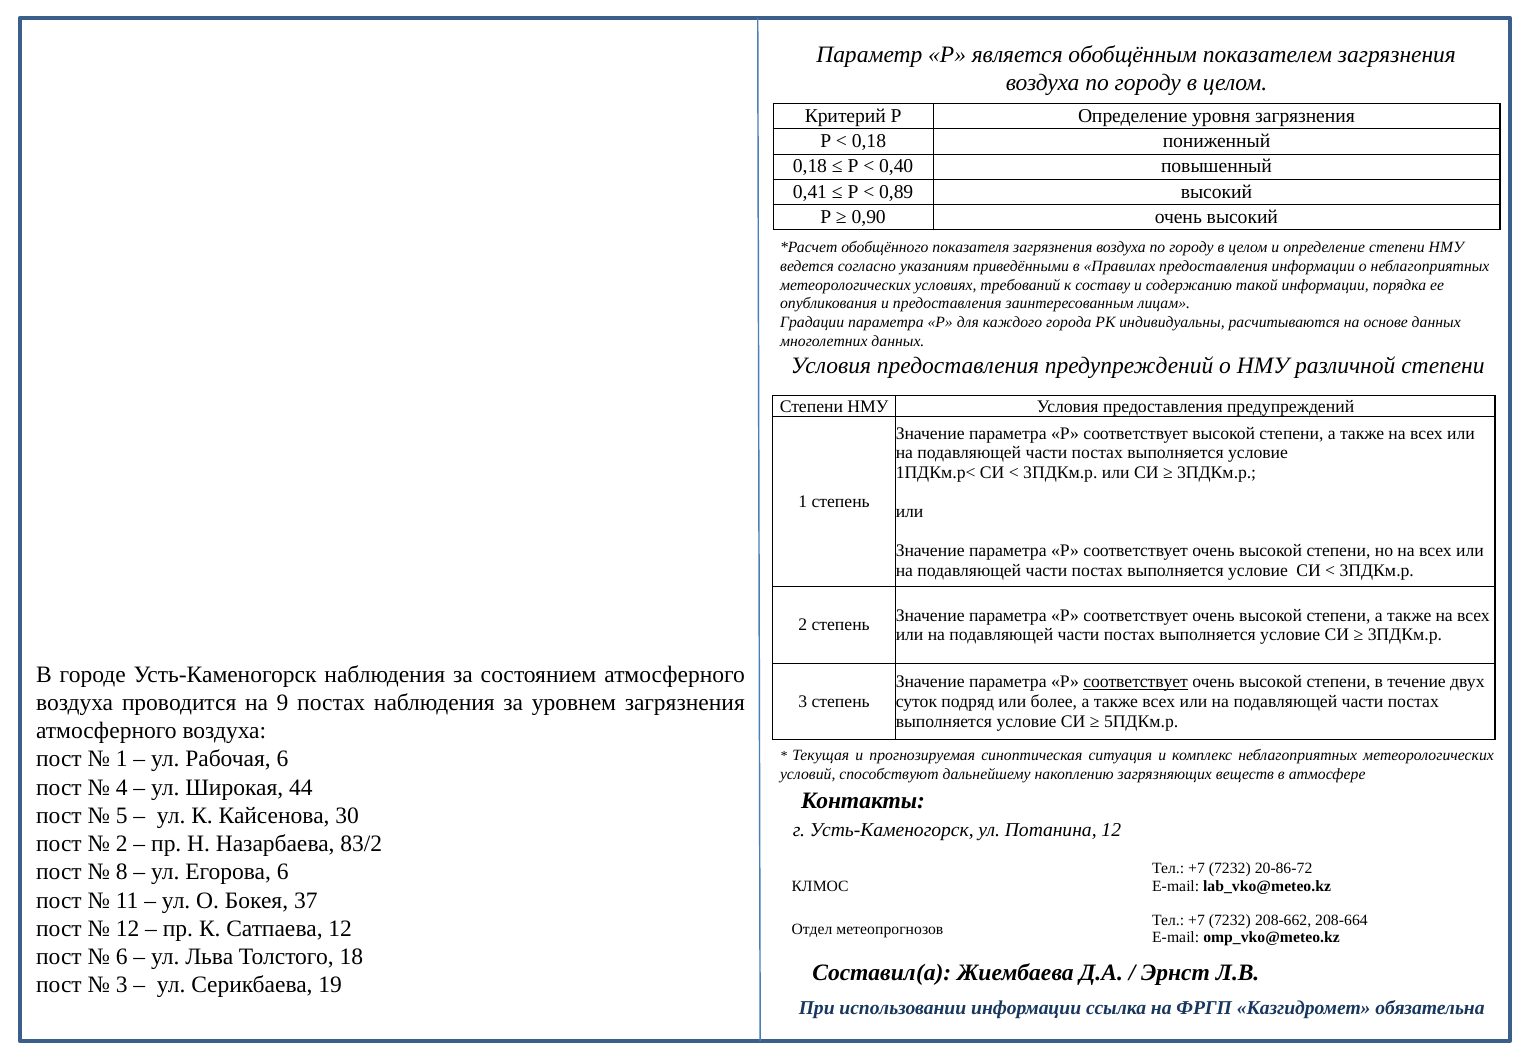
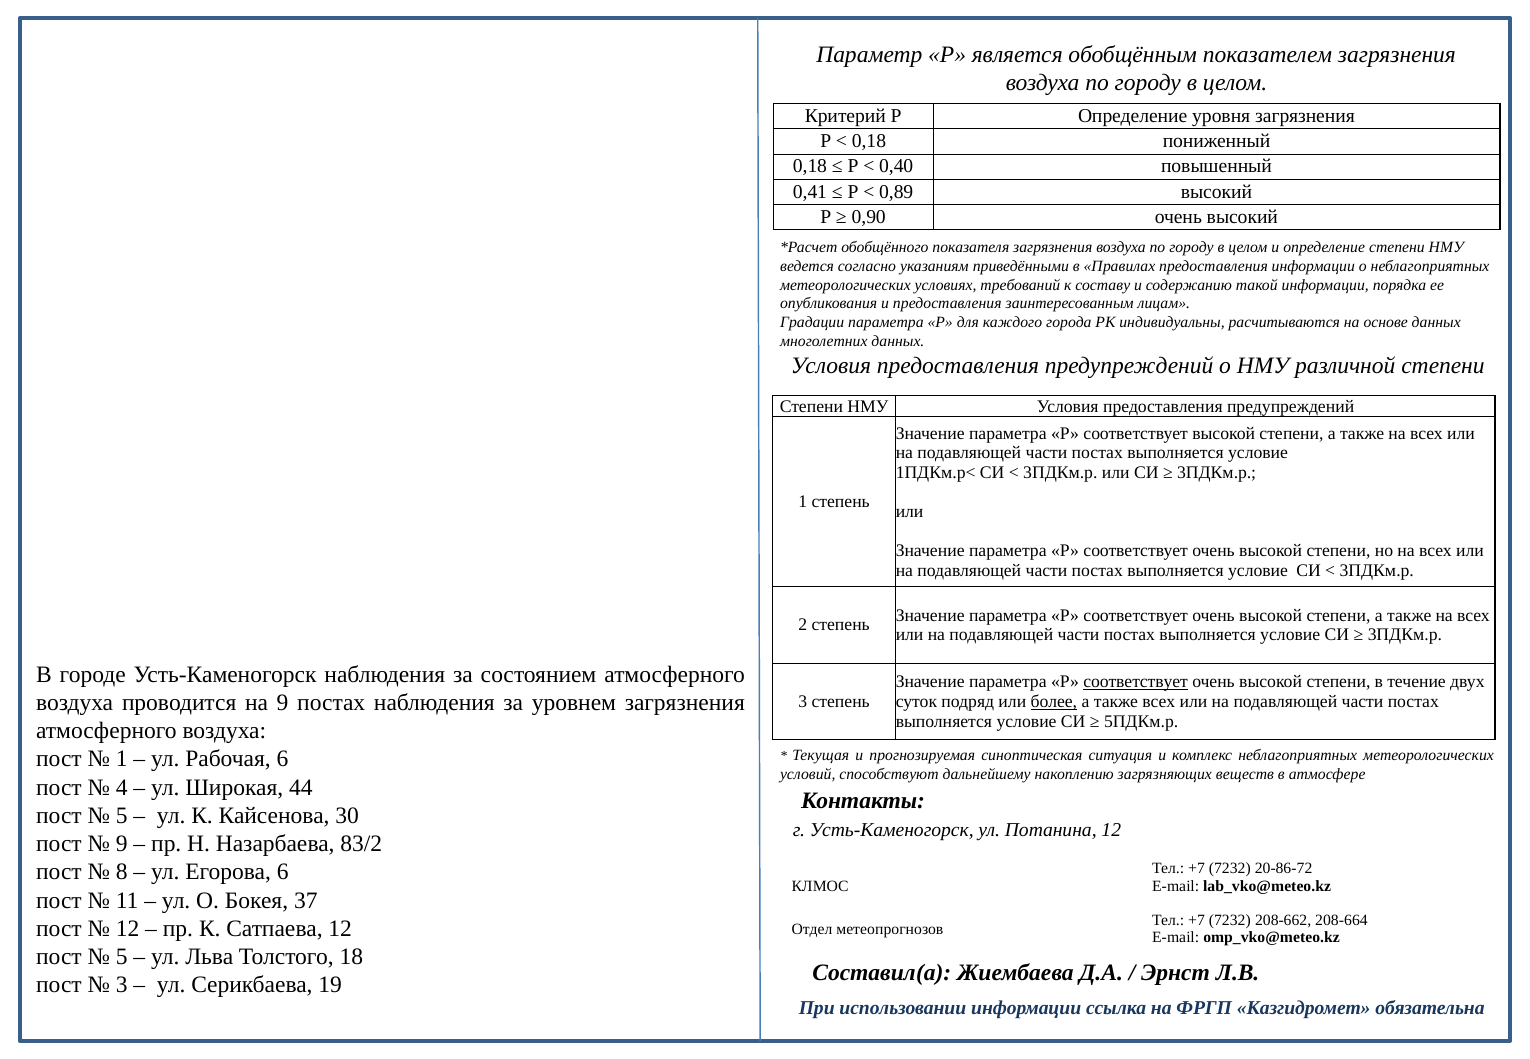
более underline: none -> present (1054, 702)
2: 2 -> 9 (122, 844)
6: 6 -> 5 (122, 957)
